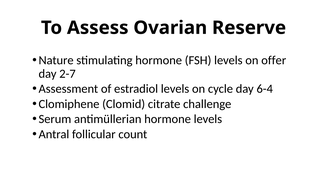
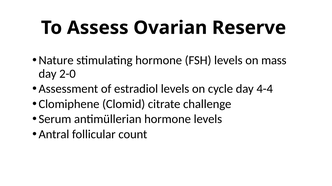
offer: offer -> mass (274, 61)
2-7: 2-7 -> 2-0 (68, 74)
6-4: 6-4 -> 4-4 (265, 89)
